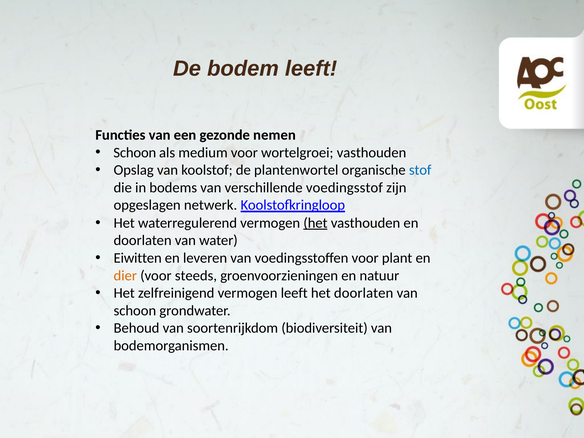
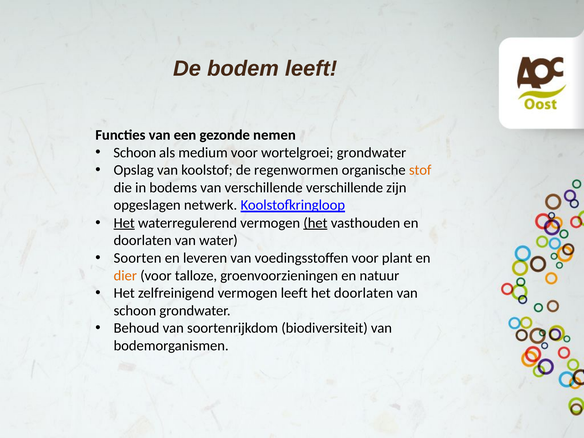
wortelgroei vasthouden: vasthouden -> grondwater (372, 153)
plantenwortel: plantenwortel -> regenwormen (296, 170)
stof colour: blue -> orange (420, 170)
verschillende voedingsstof: voedingsstof -> verschillende (344, 188)
Het underline: none -> present (124, 223)
Eiwitten: Eiwitten -> Soorten (138, 258)
steeds: steeds -> talloze (196, 276)
